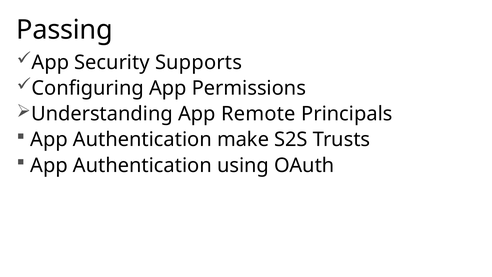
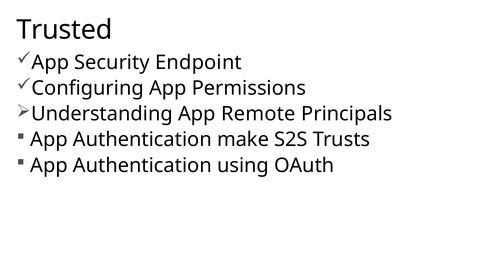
Passing: Passing -> Trusted (64, 30)
Supports: Supports -> Endpoint (199, 62)
